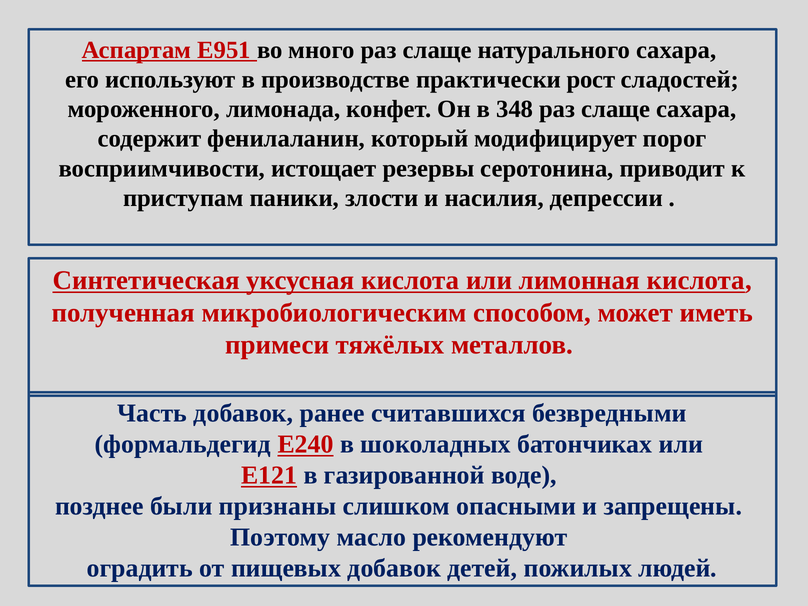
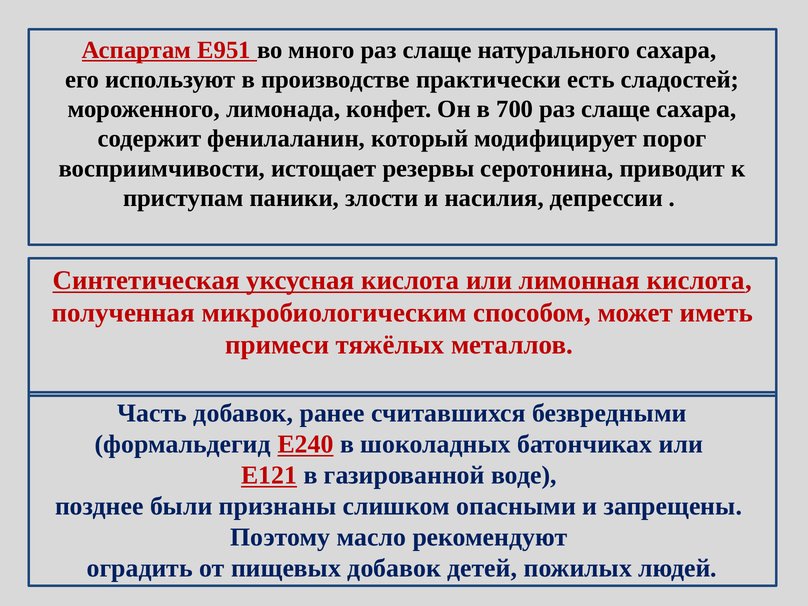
рост: рост -> есть (591, 80)
348: 348 -> 700 (515, 109)
